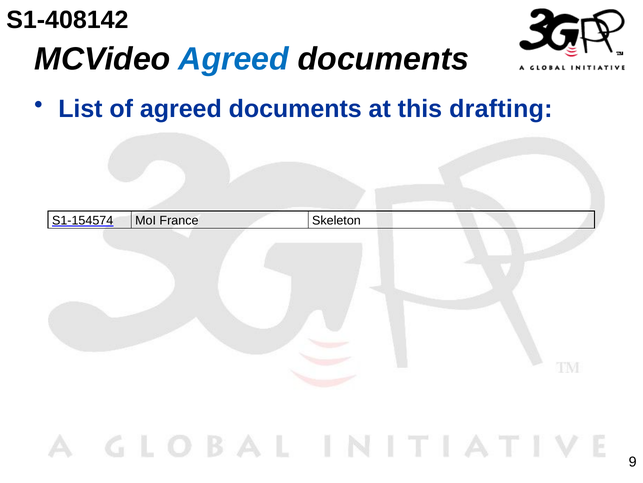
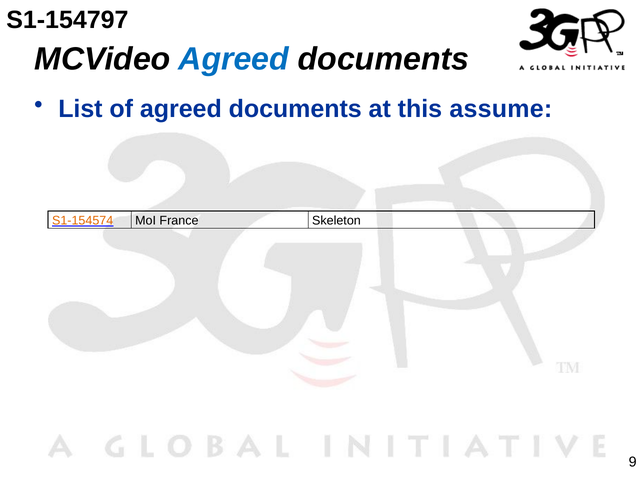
S1-408142: S1-408142 -> S1-154797 (67, 20)
drafting: drafting -> assume (501, 109)
S1-154574 colour: black -> orange (83, 220)
